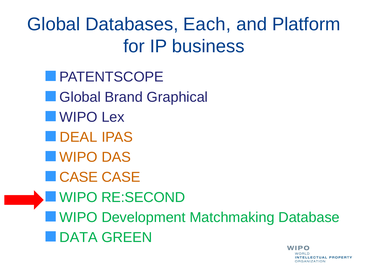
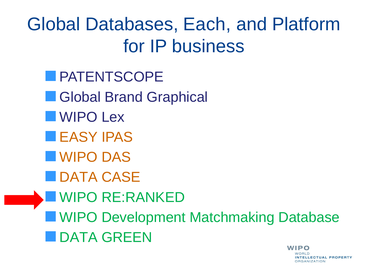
DEAL: DEAL -> EASY (79, 137)
CASE: CASE -> DATA (79, 177)
RE:SECOND: RE:SECOND -> RE:RANKED (143, 197)
